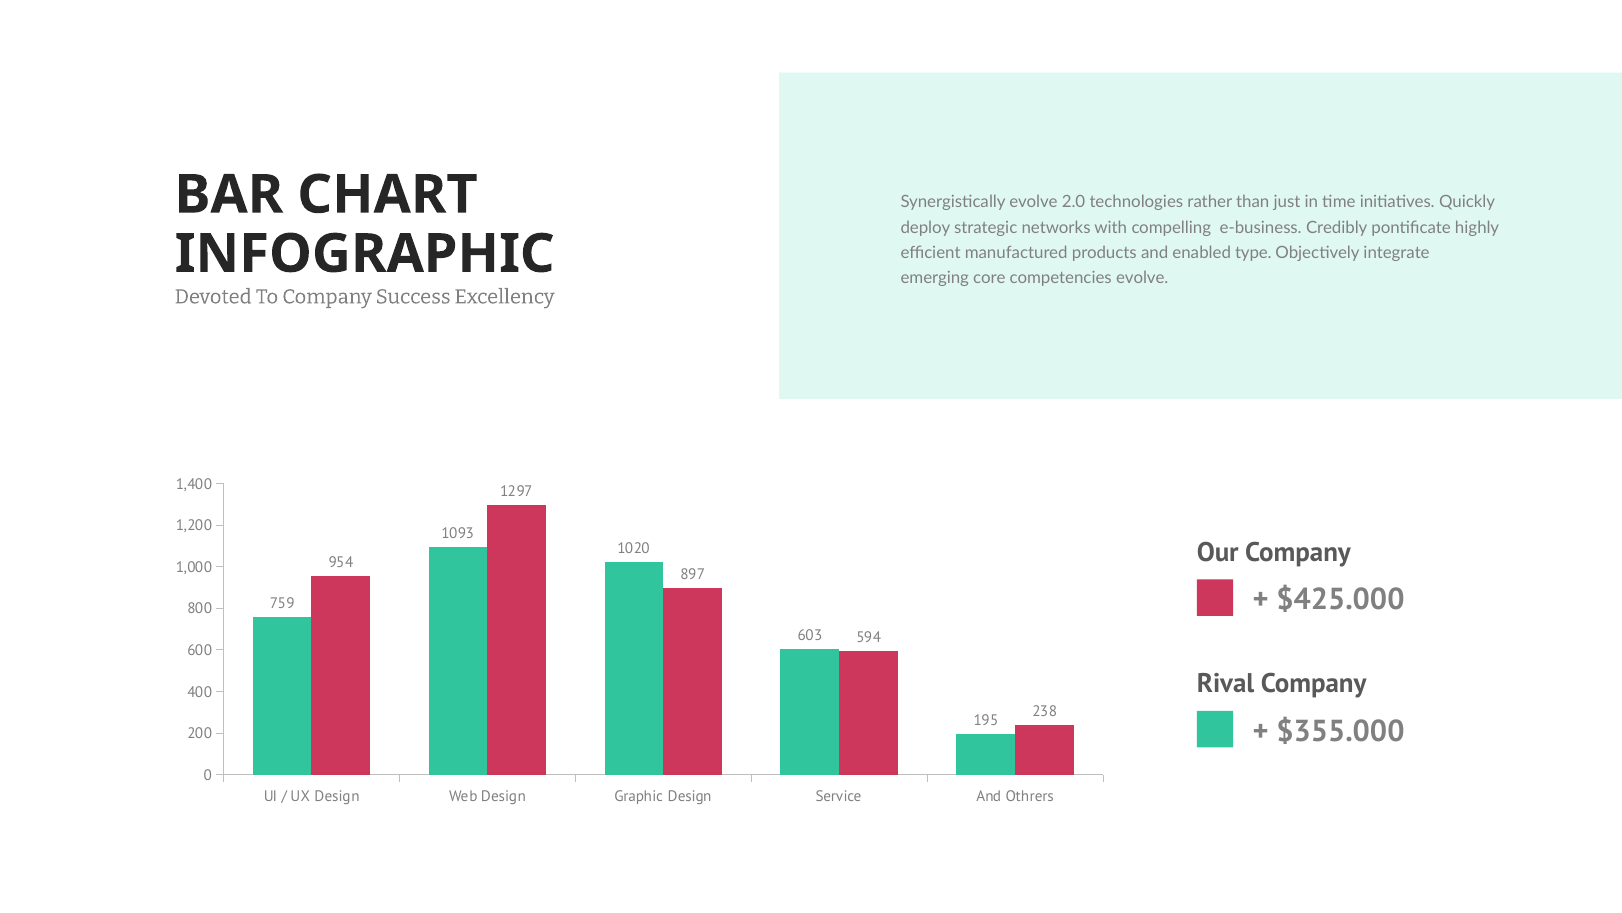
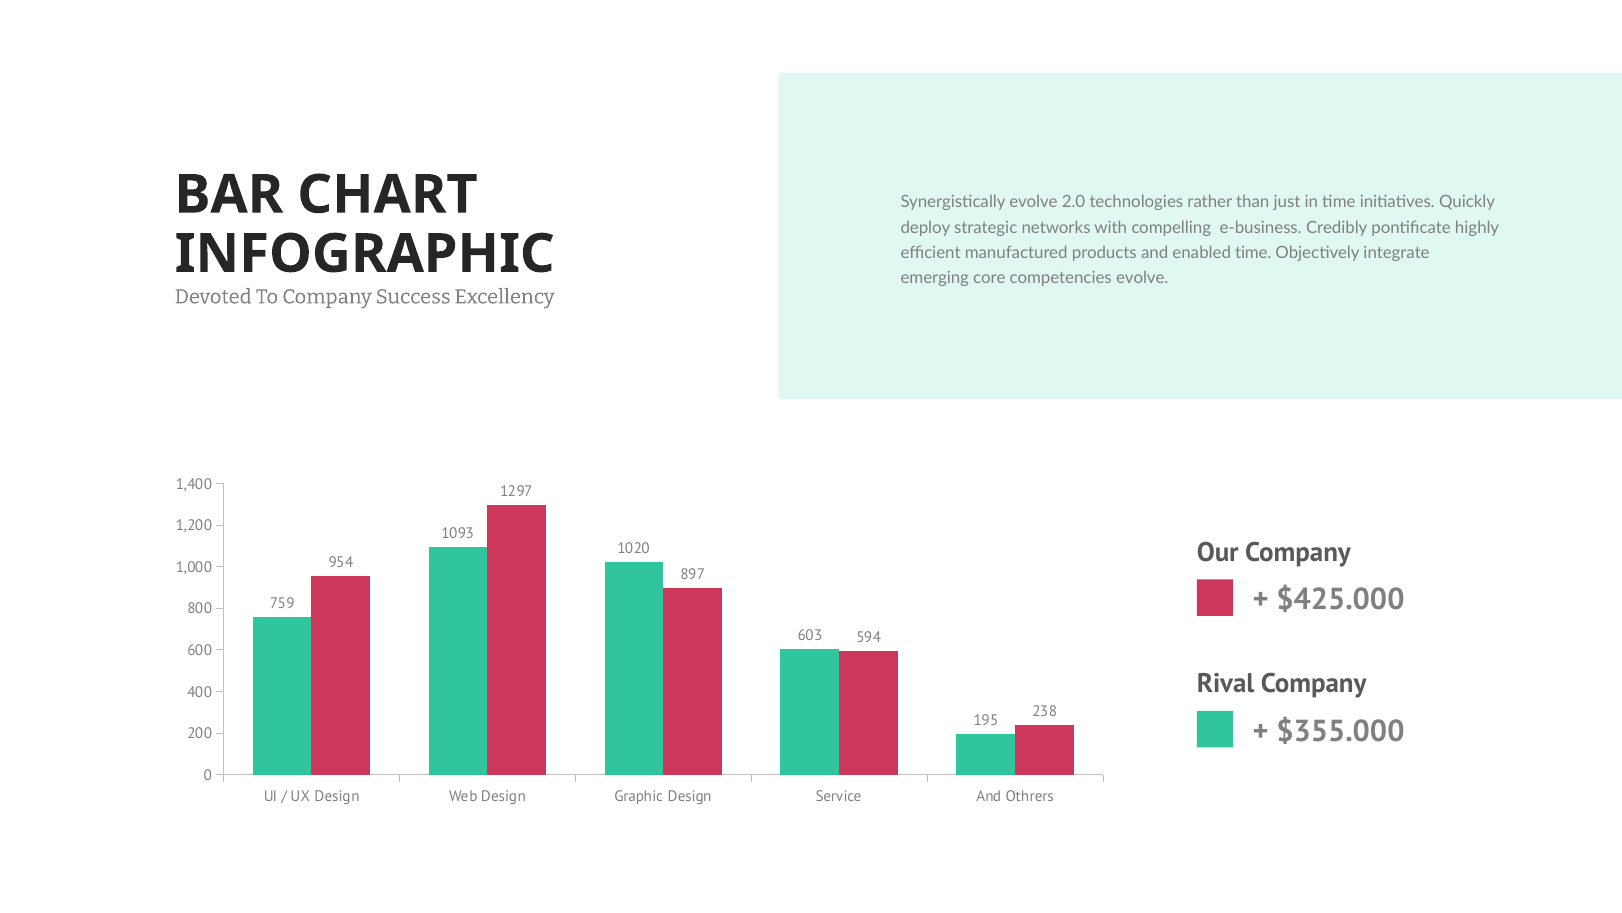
enabled type: type -> time (1253, 253)
